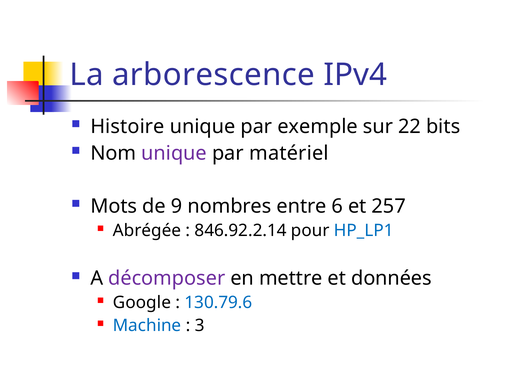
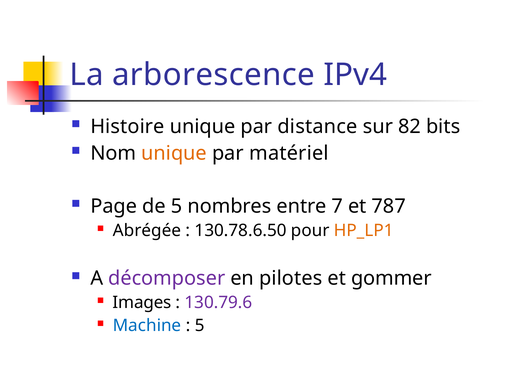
exemple: exemple -> distance (317, 126)
22: 22 -> 82 (410, 126)
unique colour: purple -> orange (174, 153)
Mots: Mots -> Page (114, 206)
de 9: 9 -> 5 (177, 206)
6: 6 -> 7 (337, 206)
257: 257 -> 787 (389, 206)
846.92.2.14: 846.92.2.14 -> 130.78.6.50 (241, 230)
HP_LP1 colour: blue -> orange (364, 230)
mettre: mettre -> pilotes (291, 278)
données: données -> gommer (391, 278)
Google: Google -> Images (142, 302)
130.79.6 colour: blue -> purple (218, 302)
3: 3 -> 5 (200, 325)
